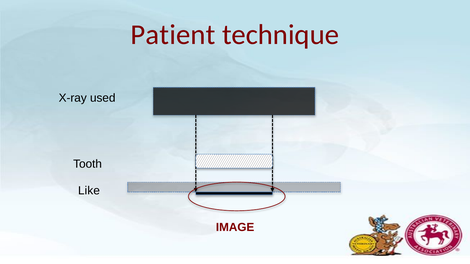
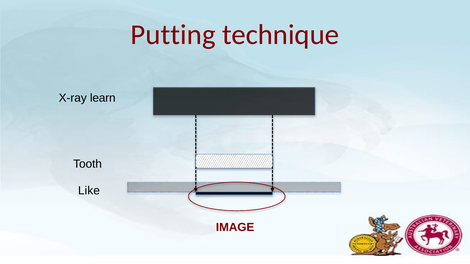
Patient: Patient -> Putting (173, 35)
used: used -> learn (103, 98)
